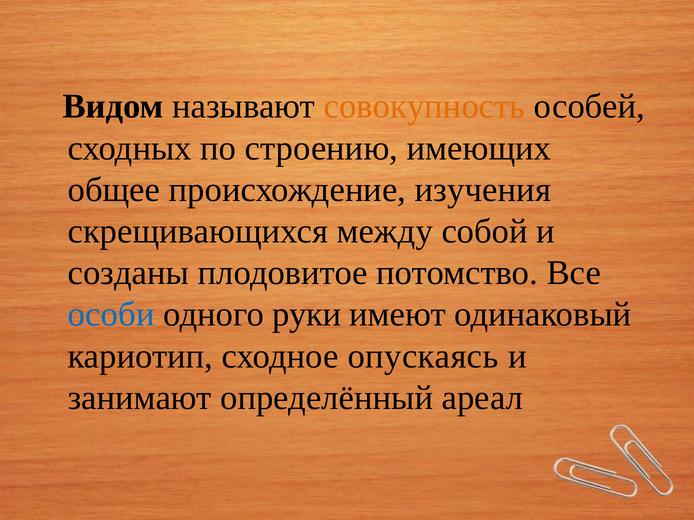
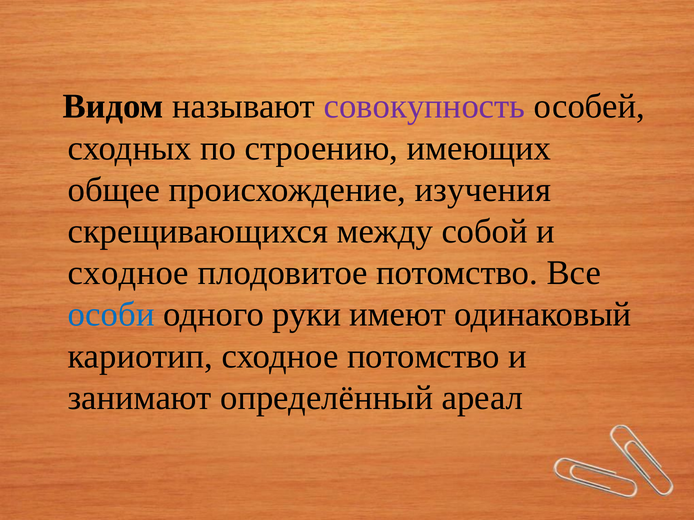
совокупность colour: orange -> purple (424, 107)
созданы: созданы -> сходное (128, 273)
сходное опускаясь: опускаясь -> потомство (423, 356)
